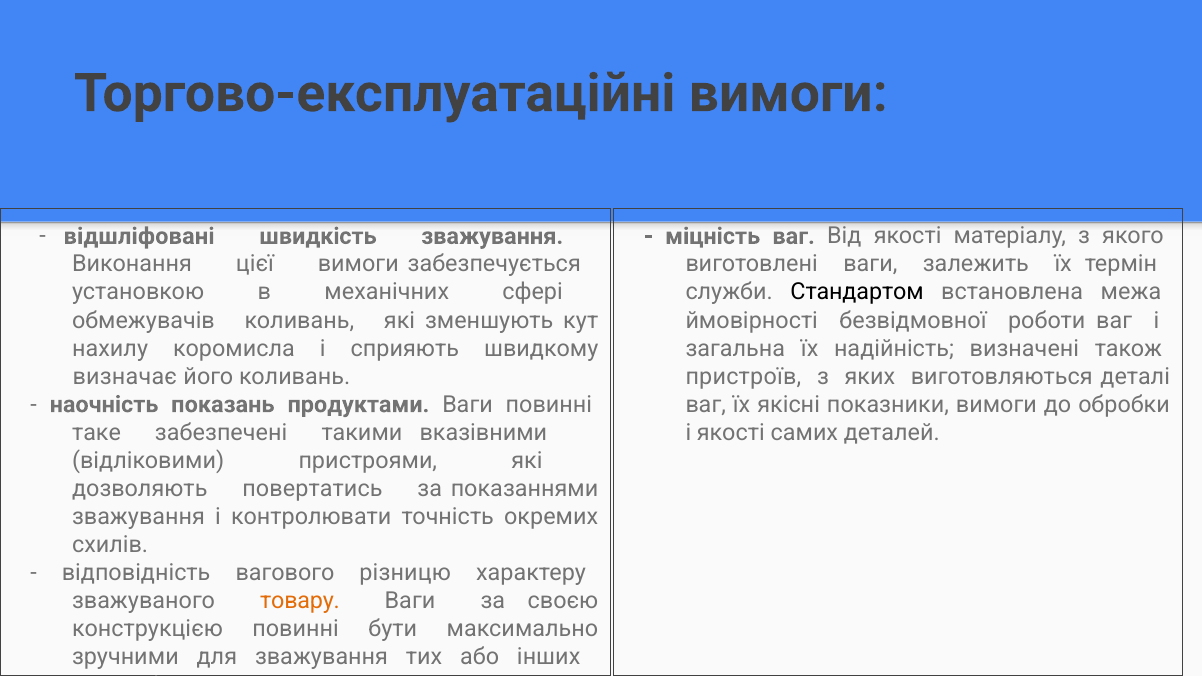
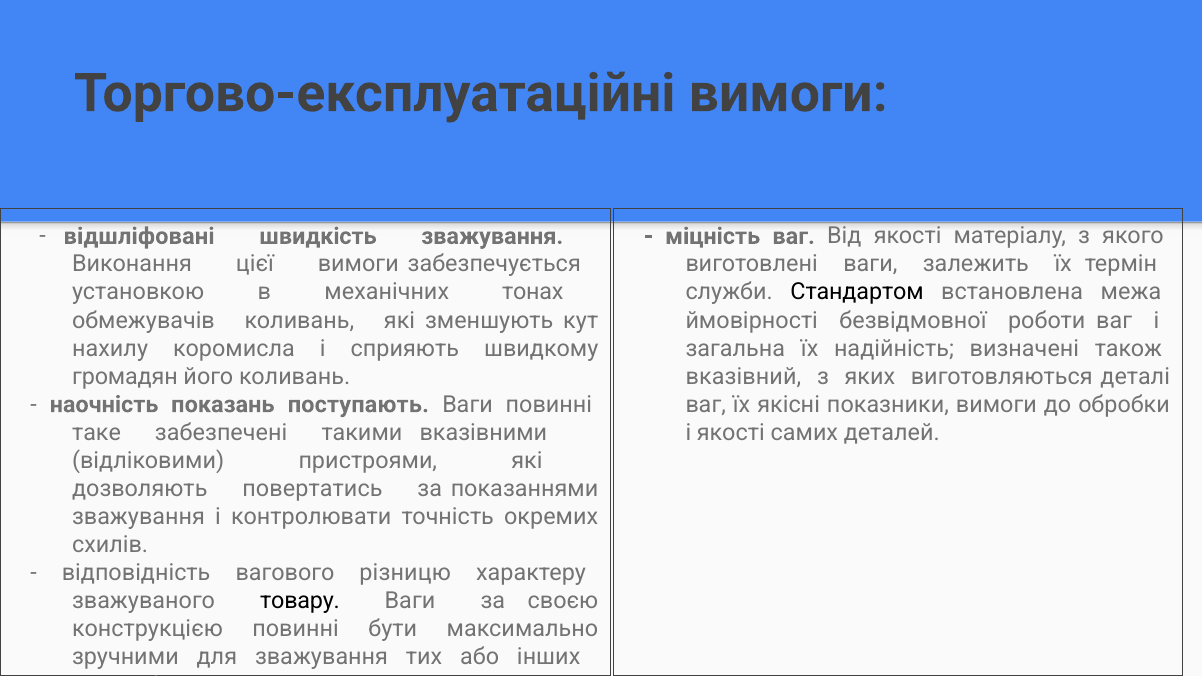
сфері: сфері -> тонах (533, 292)
визначає: визначає -> громадян (125, 377)
пристроїв: пристроїв -> вказівний (743, 377)
продуктами: продуктами -> поступають (358, 405)
товару colour: orange -> black (300, 601)
